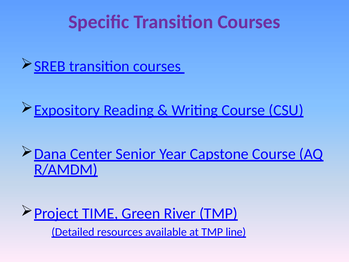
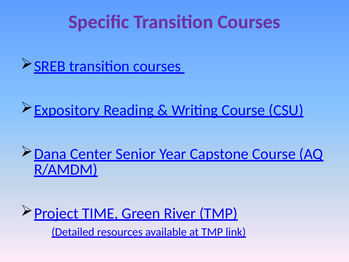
line: line -> link (236, 232)
